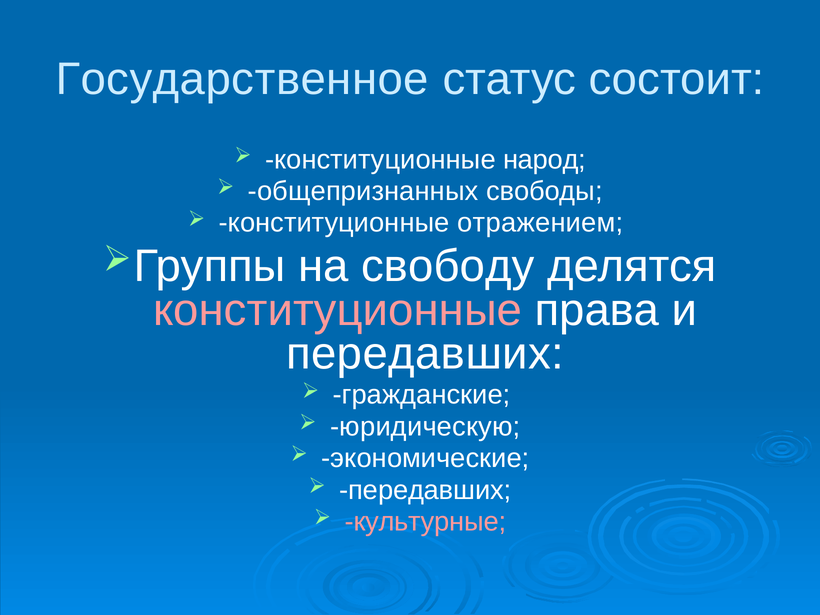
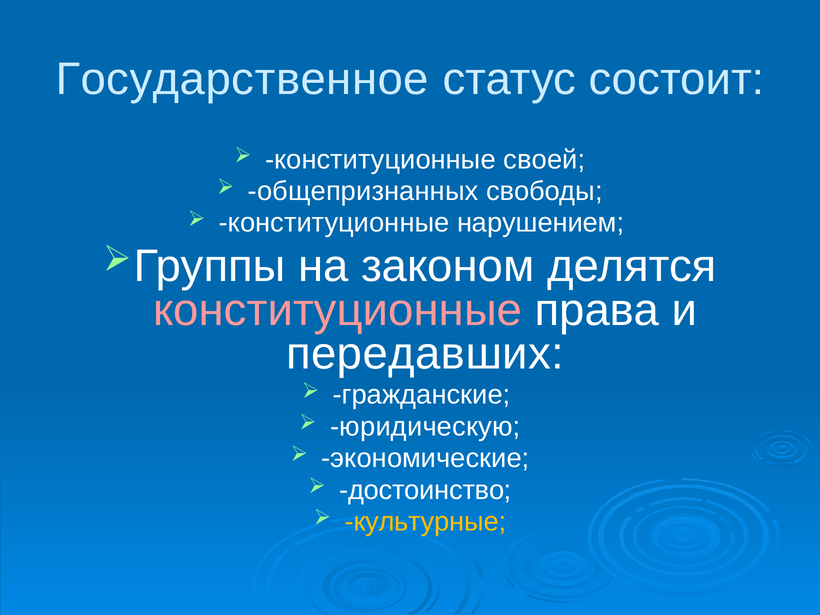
народ: народ -> своей (544, 160)
отражением: отражением -> нарушением (541, 223)
свободу: свободу -> законом (448, 266)
передавших: передавших -> достоинство (425, 490)
культурные colour: pink -> yellow (425, 522)
